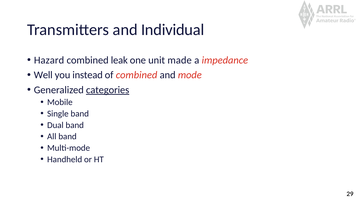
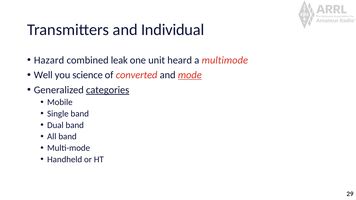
made: made -> heard (180, 60)
impedance: impedance -> multimode (225, 60)
instead: instead -> science (88, 75)
of combined: combined -> converted (137, 75)
mode underline: none -> present (190, 75)
